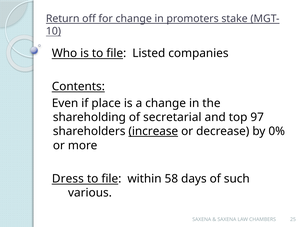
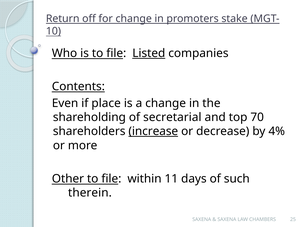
Listed underline: none -> present (149, 53)
97: 97 -> 70 (257, 117)
0%: 0% -> 4% (277, 131)
Dress: Dress -> Other (68, 179)
58: 58 -> 11 (171, 179)
various: various -> therein (90, 193)
